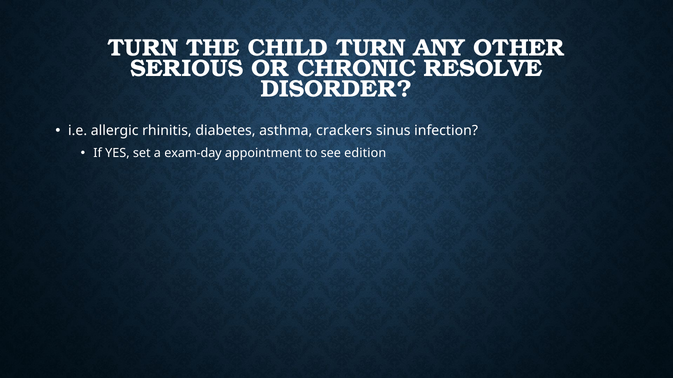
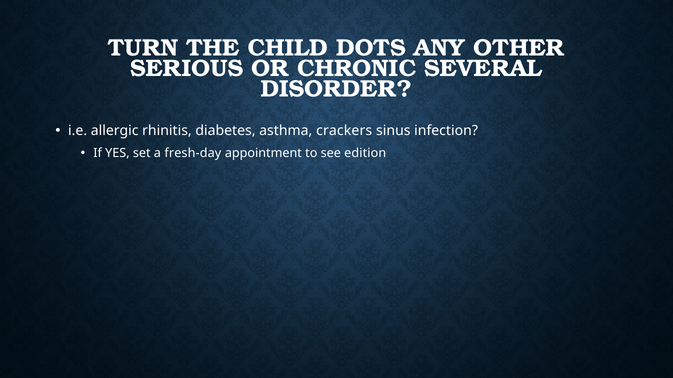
CHILD TURN: TURN -> DOTS (371, 48)
RESOLVE: RESOLVE -> SEVERAL (483, 69)
exam-day: exam-day -> fresh-day (193, 153)
